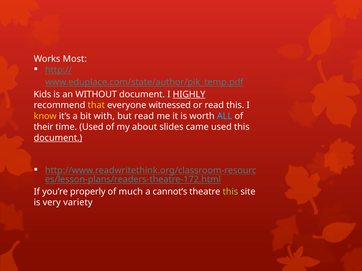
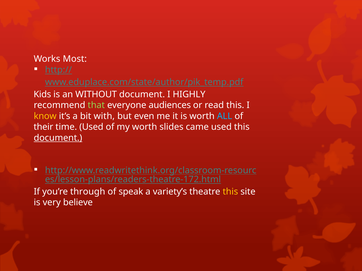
HIGHLY underline: present -> none (189, 95)
that colour: yellow -> light green (96, 105)
witnessed: witnessed -> audiences (170, 105)
but read: read -> even (144, 116)
my about: about -> worth (145, 127)
properly: properly -> through (88, 192)
much: much -> speak (131, 192)
cannot’s: cannot’s -> variety’s (170, 192)
this colour: light green -> yellow (230, 192)
variety: variety -> believe (78, 203)
